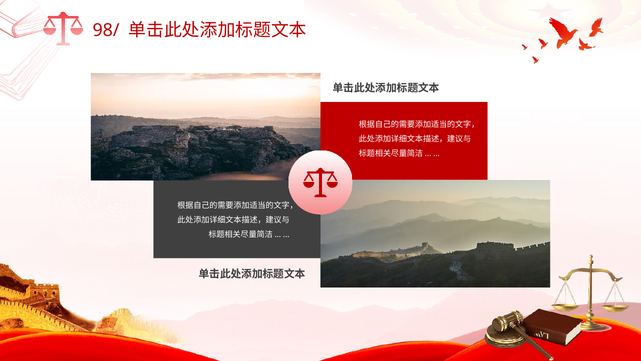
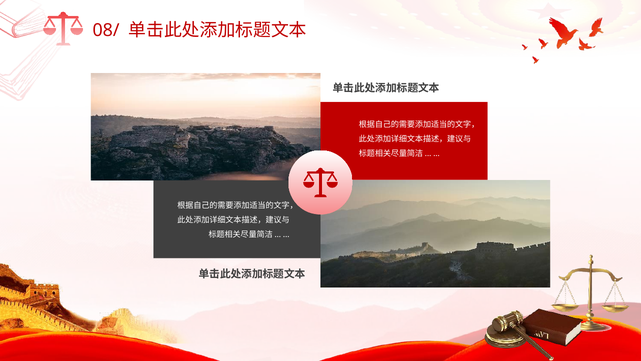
98/: 98/ -> 08/ (106, 30)
